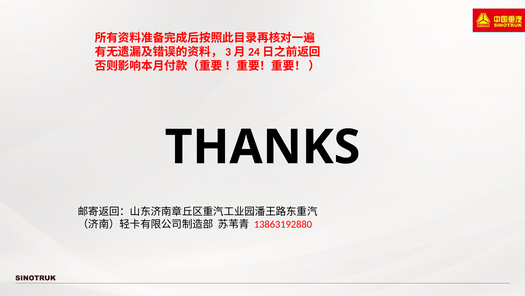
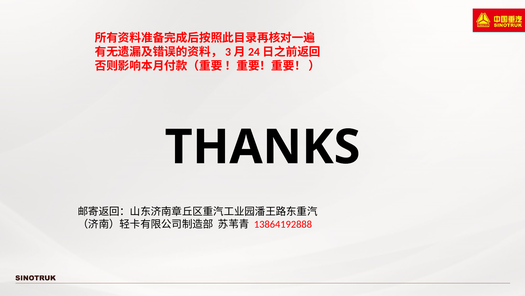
13863192880: 13863192880 -> 13864192888 (283, 224)
